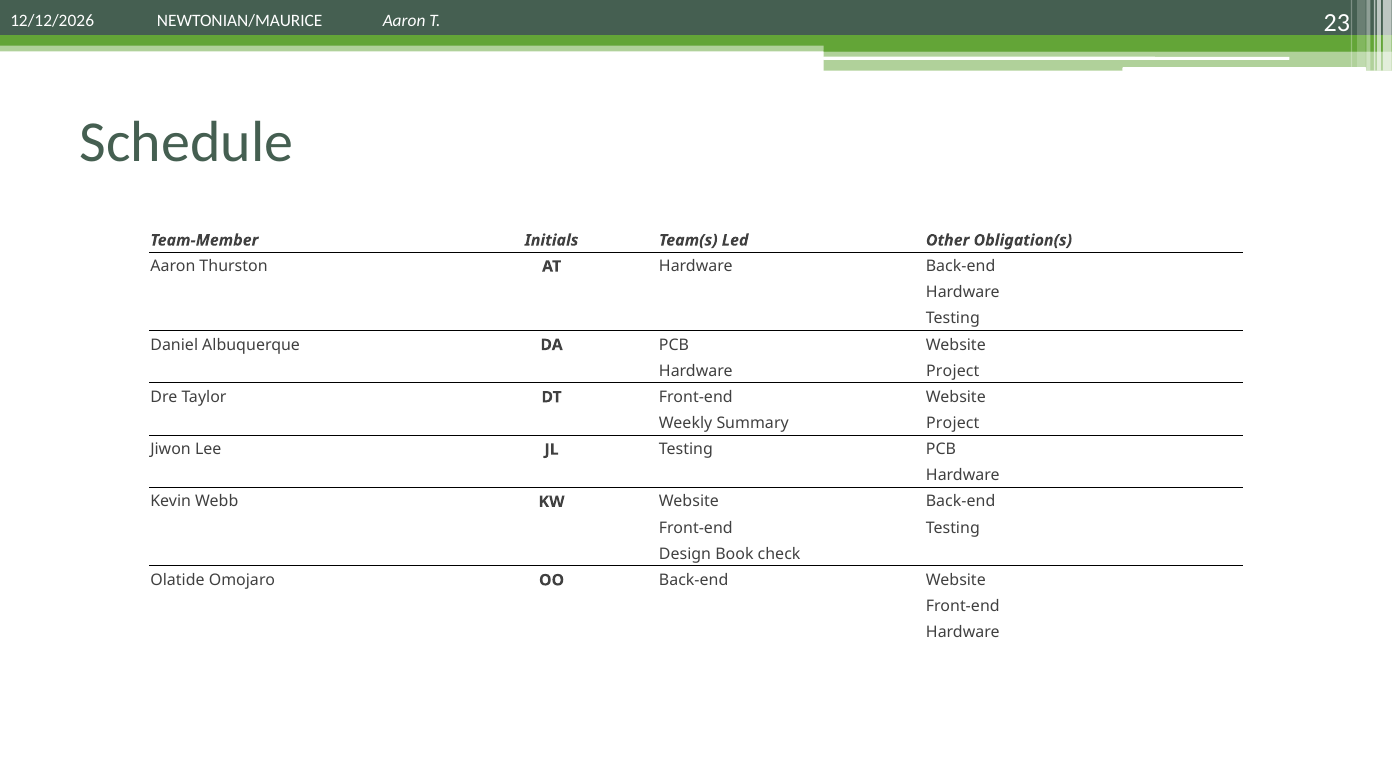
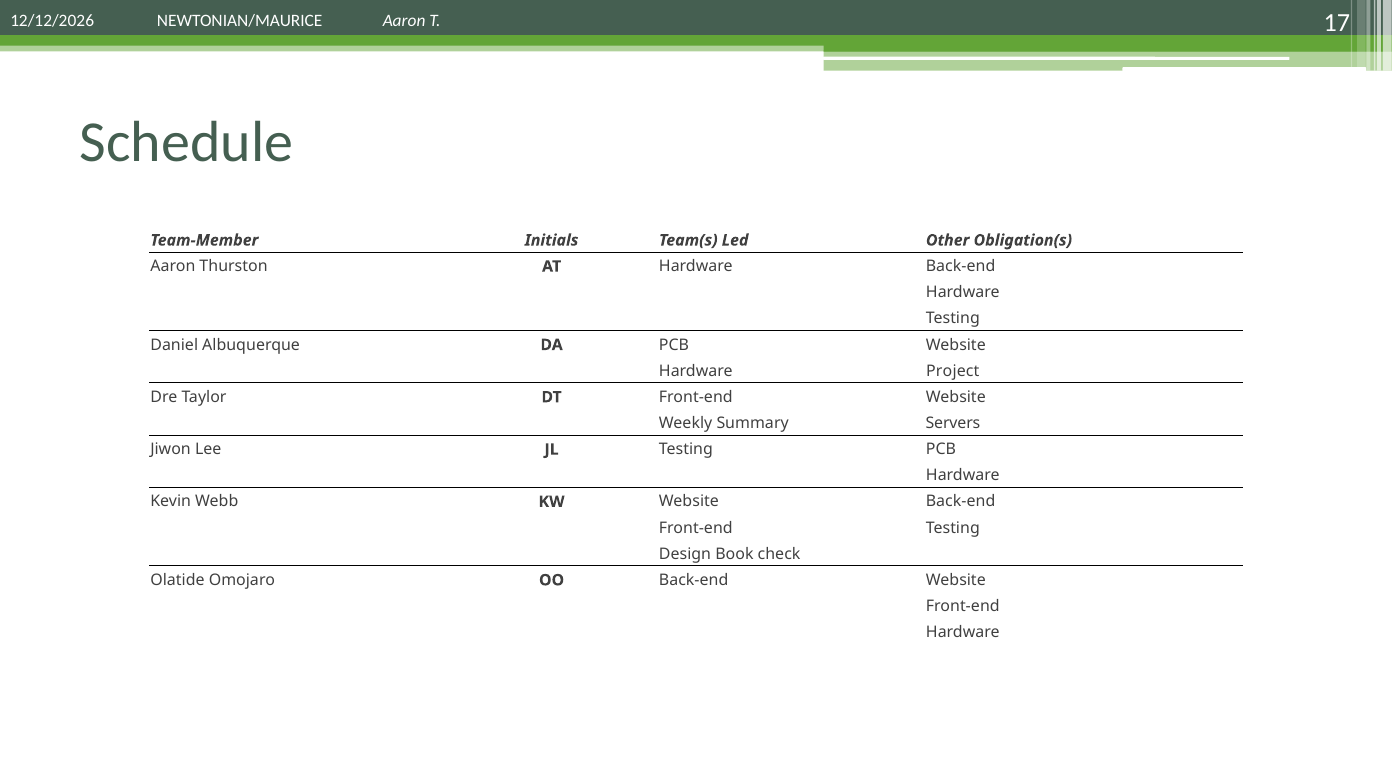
23: 23 -> 17 (1337, 22)
Summary Project: Project -> Servers (953, 423)
